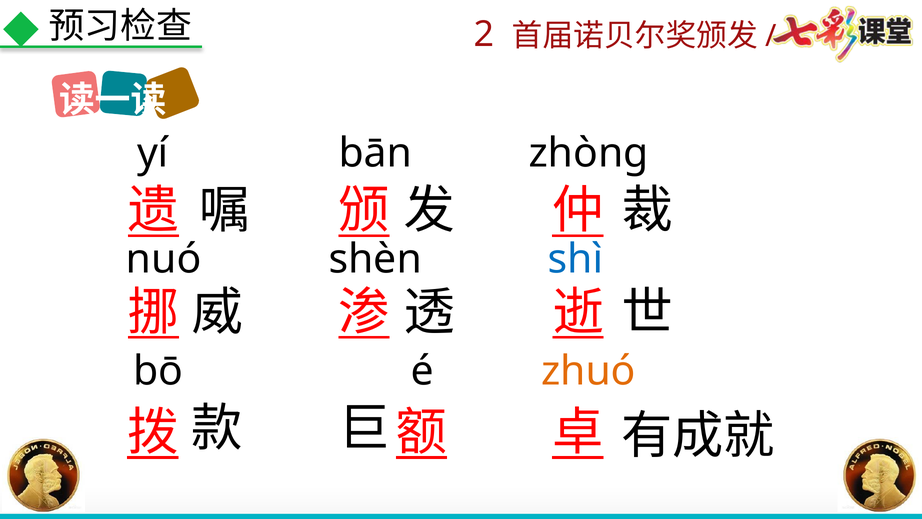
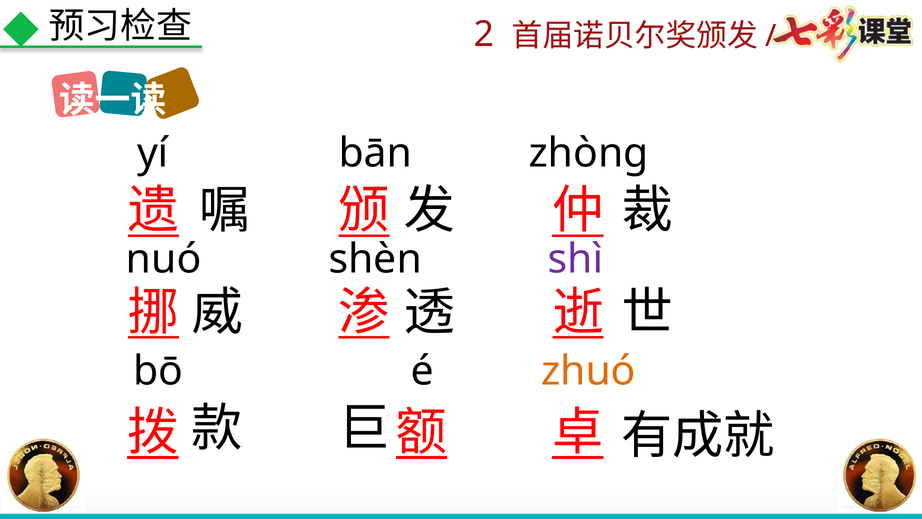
shì colour: blue -> purple (576, 259)
